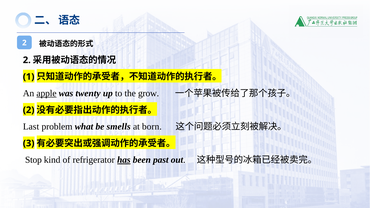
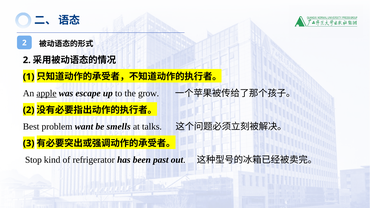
twenty: twenty -> escape (88, 93)
Last: Last -> Best (31, 127)
what: what -> want (84, 127)
born: born -> talks (152, 127)
has underline: present -> none (124, 160)
